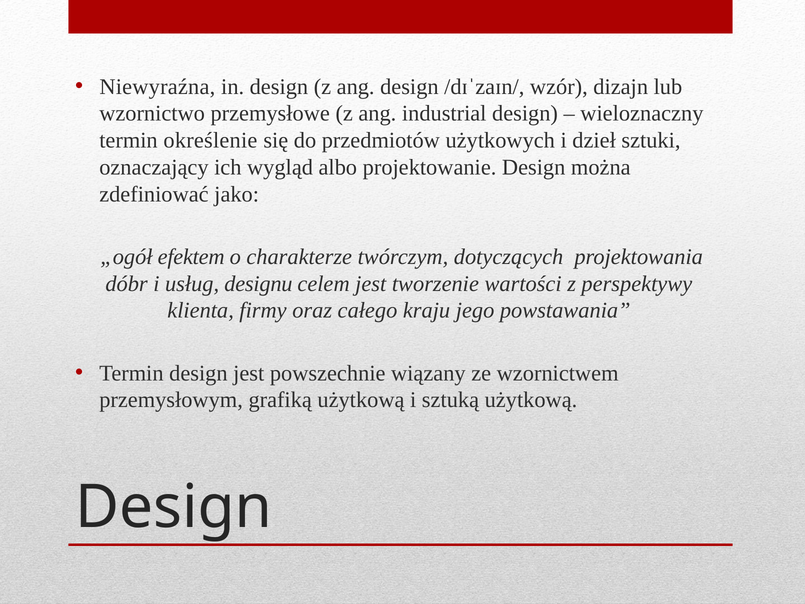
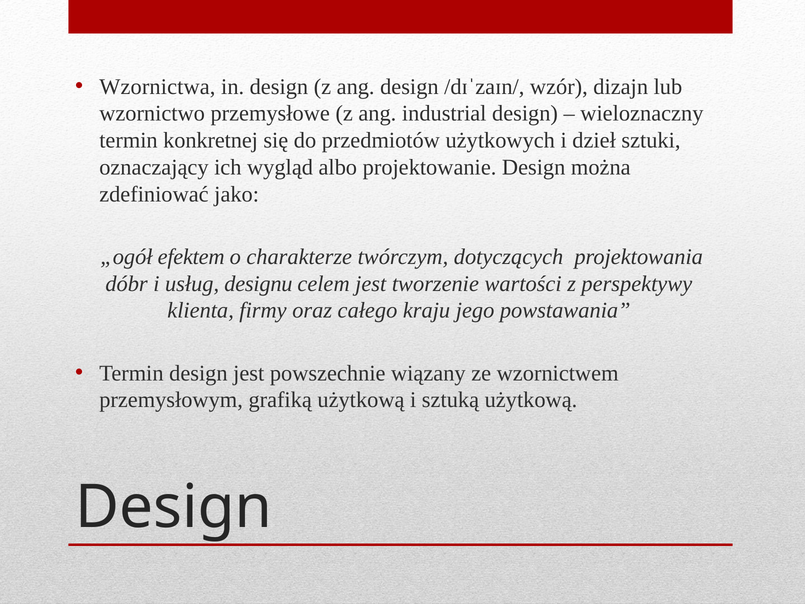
Niewyraźna: Niewyraźna -> Wzornictwa (157, 87)
określenie: określenie -> konkretnej (211, 140)
